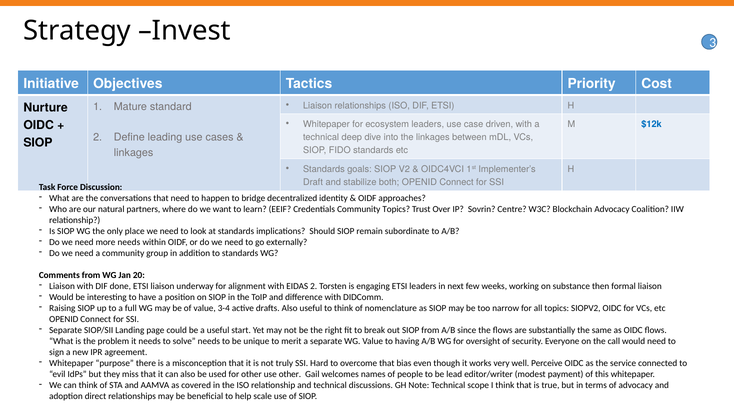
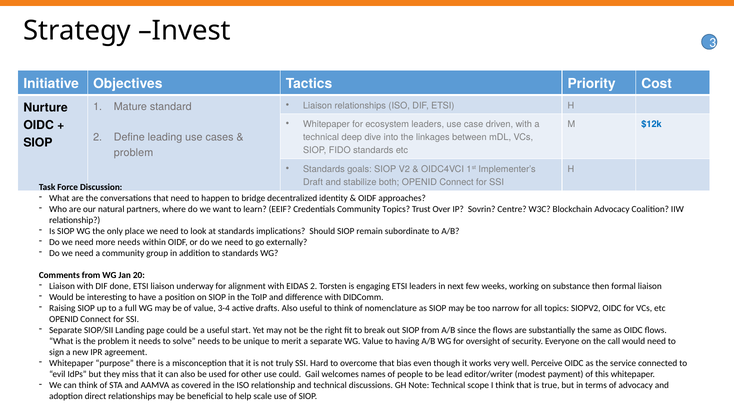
linkages: linkages -> problem (134, 153)
use other: other -> could (290, 374)
